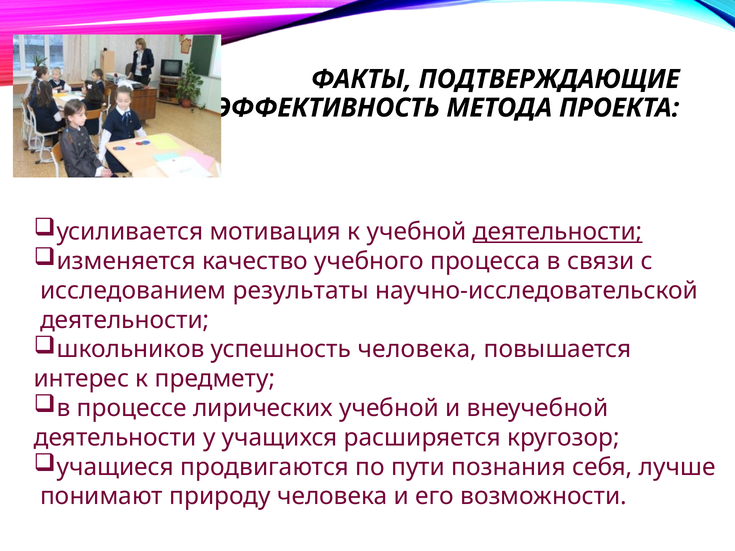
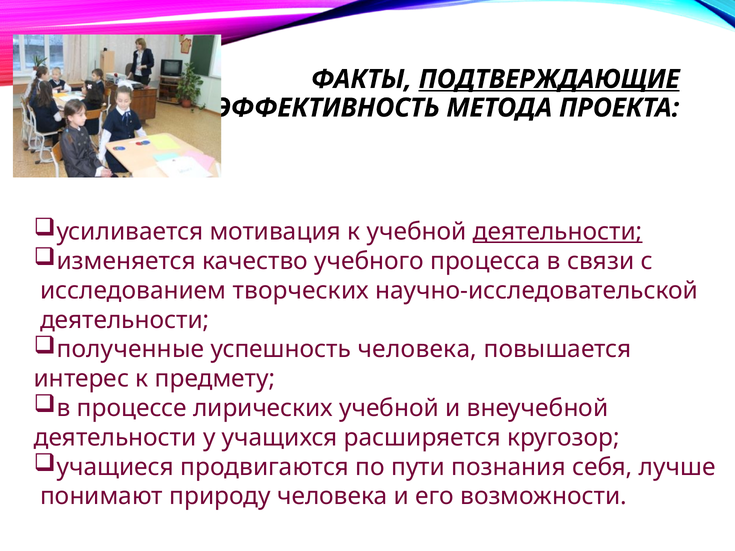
ПОДТВЕРЖДАЮЩИЕ underline: none -> present (549, 79)
результаты: результаты -> творческих (301, 291)
школьников: школьников -> полученные (131, 350)
